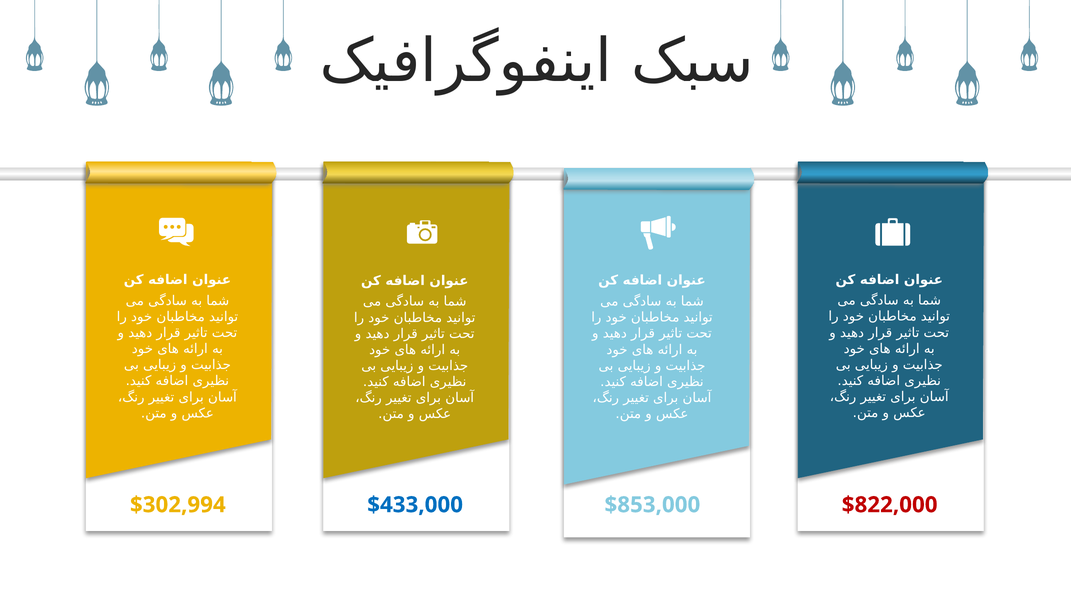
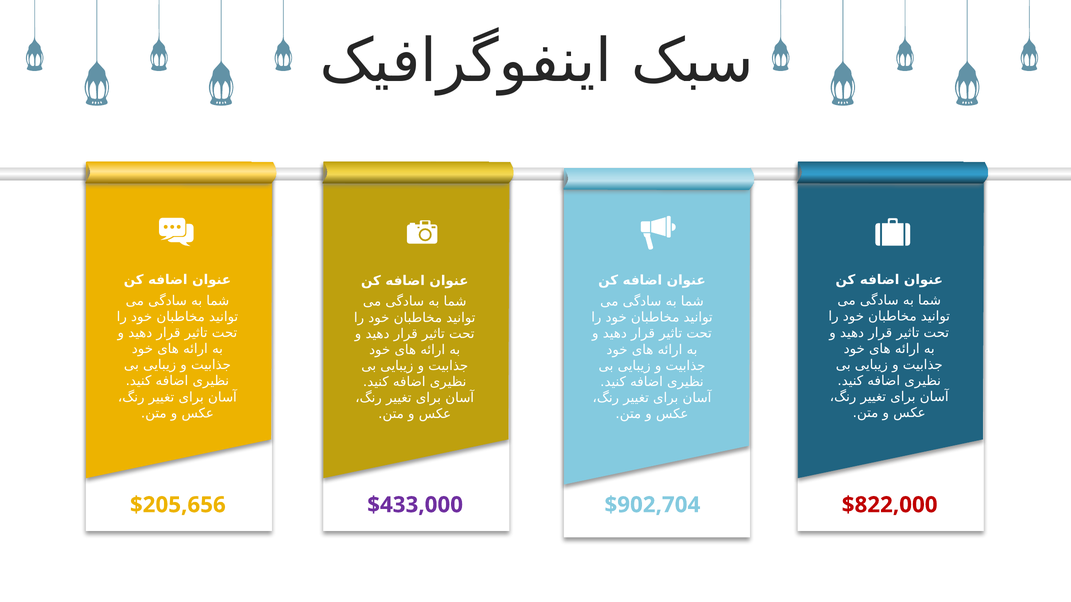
$302,994: $302,994 -> $205,656 (178, 505)
$433,000 colour: blue -> purple (415, 505)
$853,000: $853,000 -> $902,704 (652, 505)
